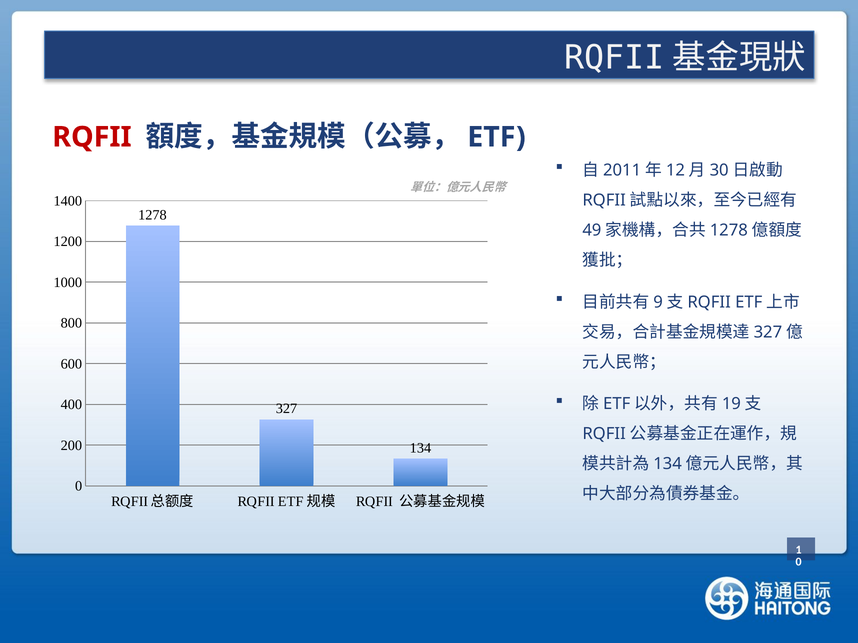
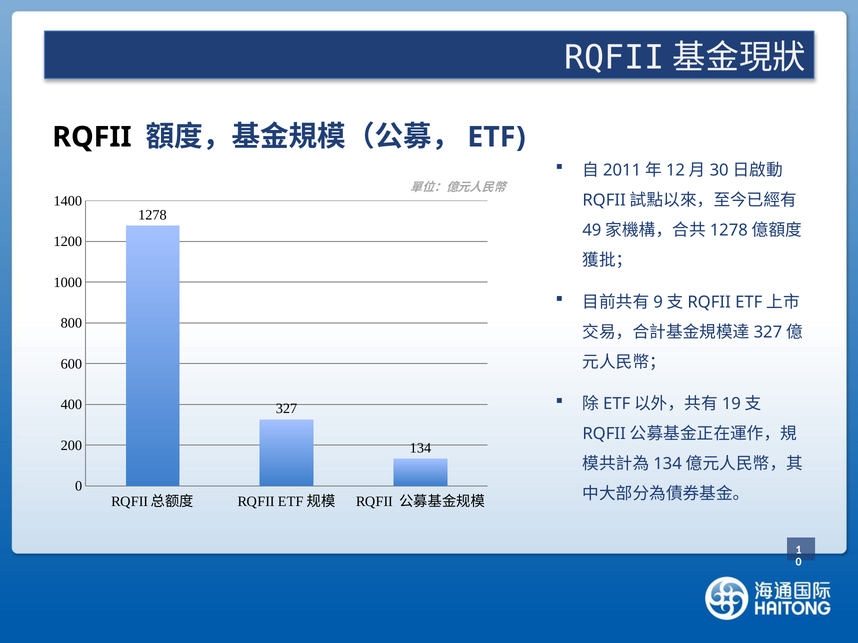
RQFII colour: red -> black (92, 137)
